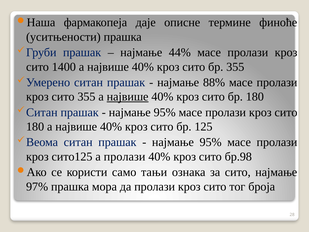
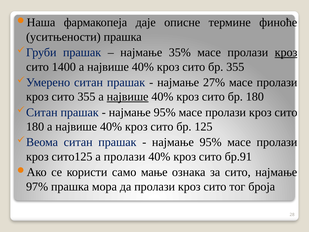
44%: 44% -> 35% (180, 52)
кроз underline: none -> present (286, 52)
88%: 88% -> 27% (214, 82)
бр.98: бр.98 -> бр.91 (238, 157)
тањи: тањи -> мање (154, 172)
